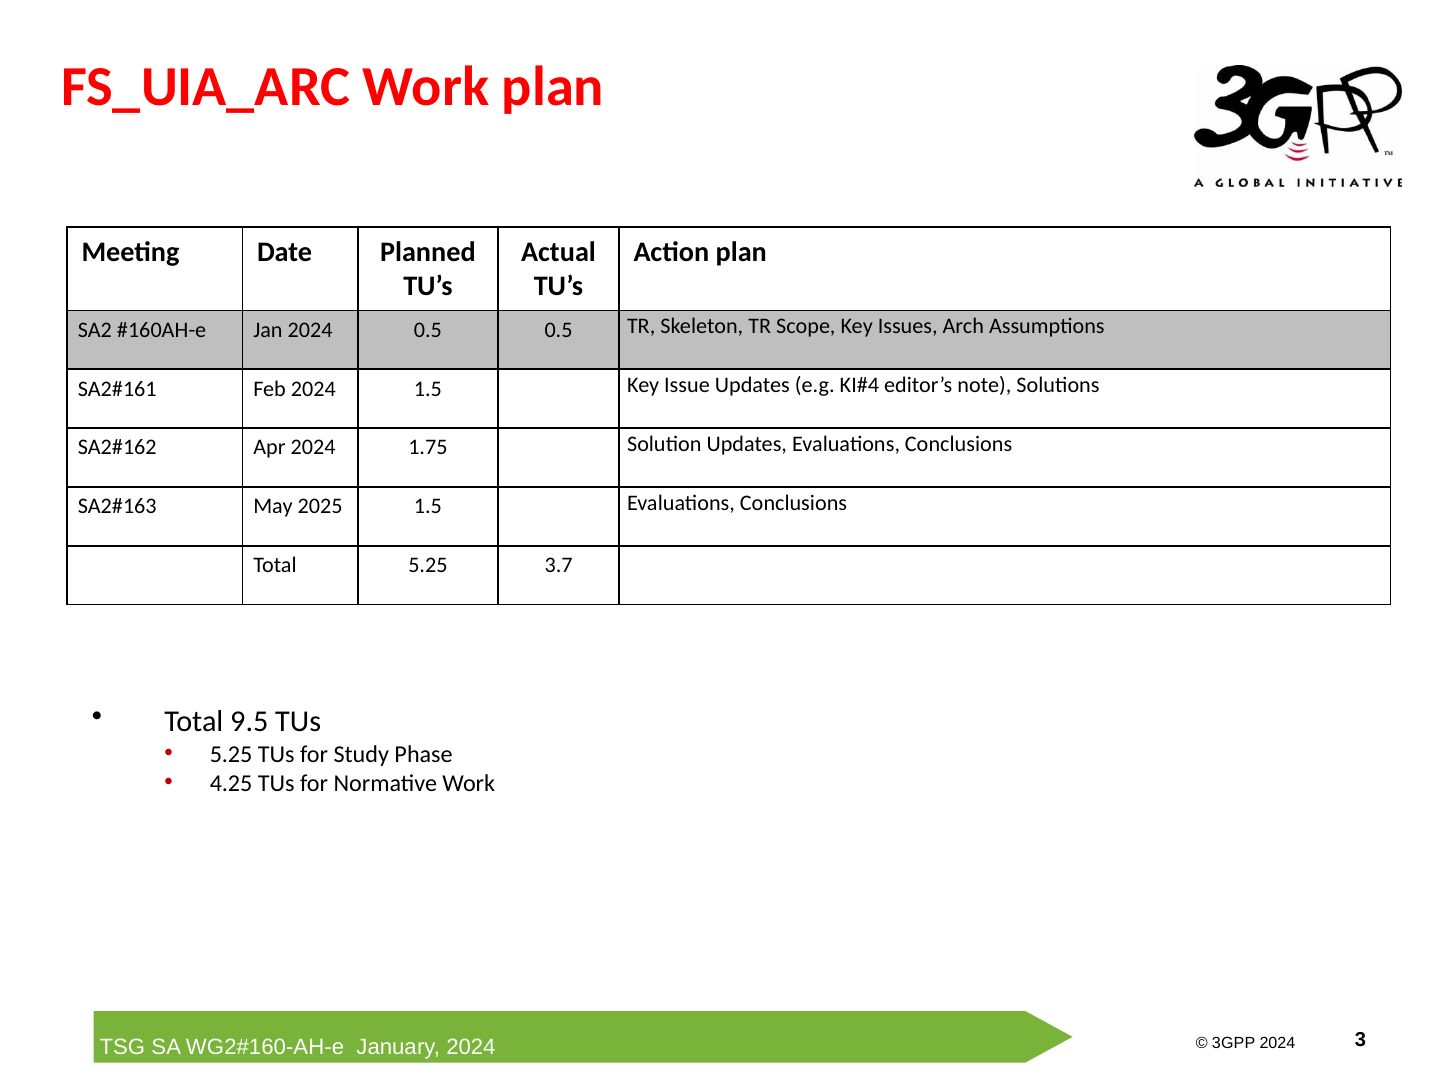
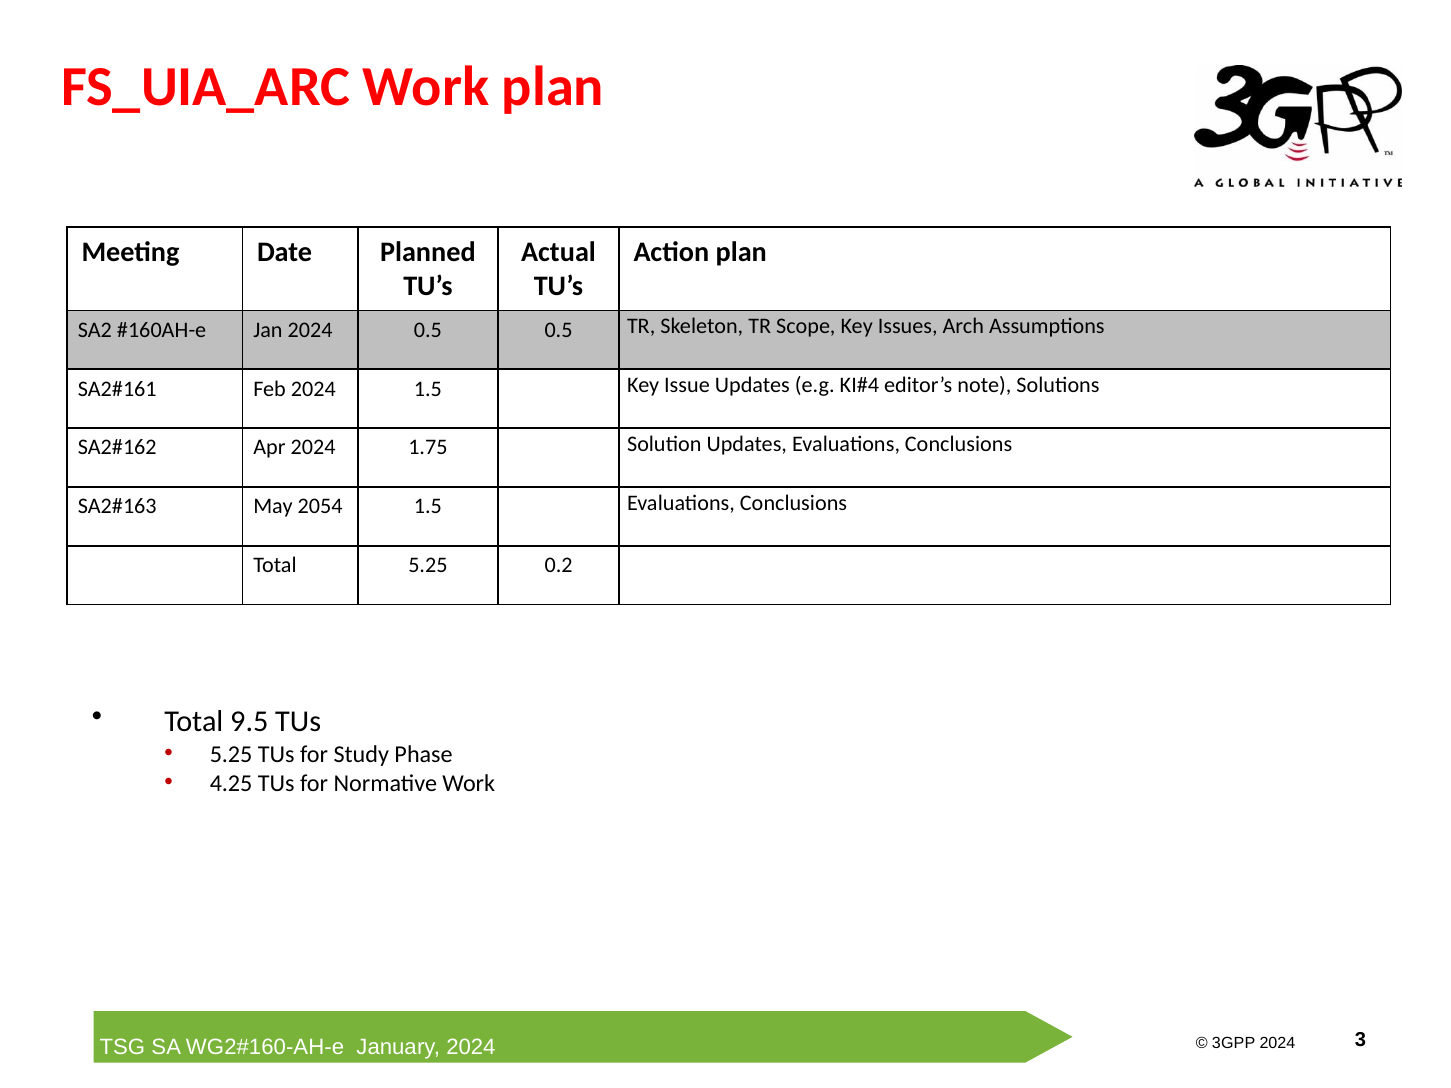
2025: 2025 -> 2054 (320, 506)
3.7: 3.7 -> 0.2 (559, 565)
